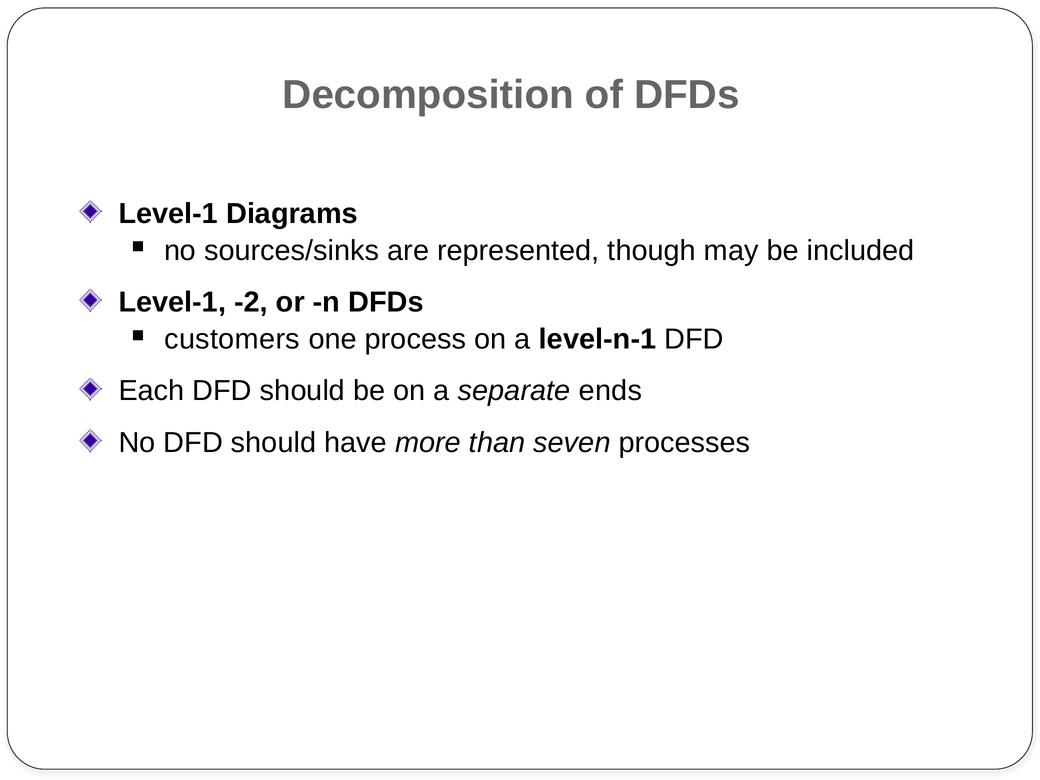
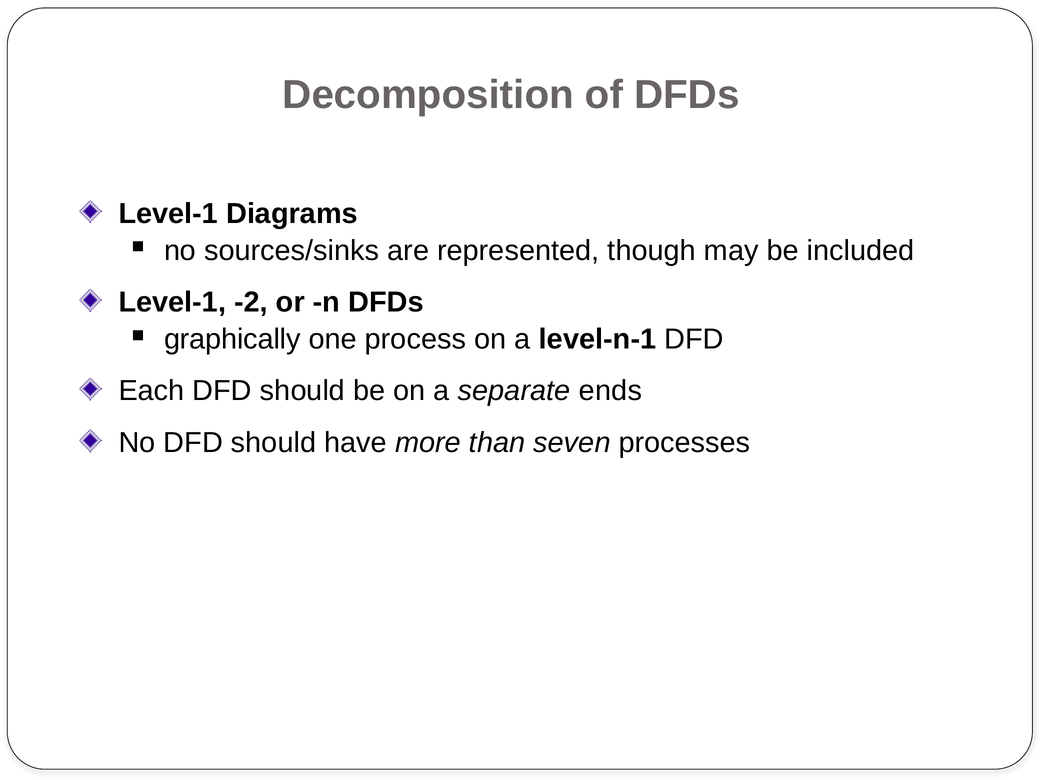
customers: customers -> graphically (232, 339)
